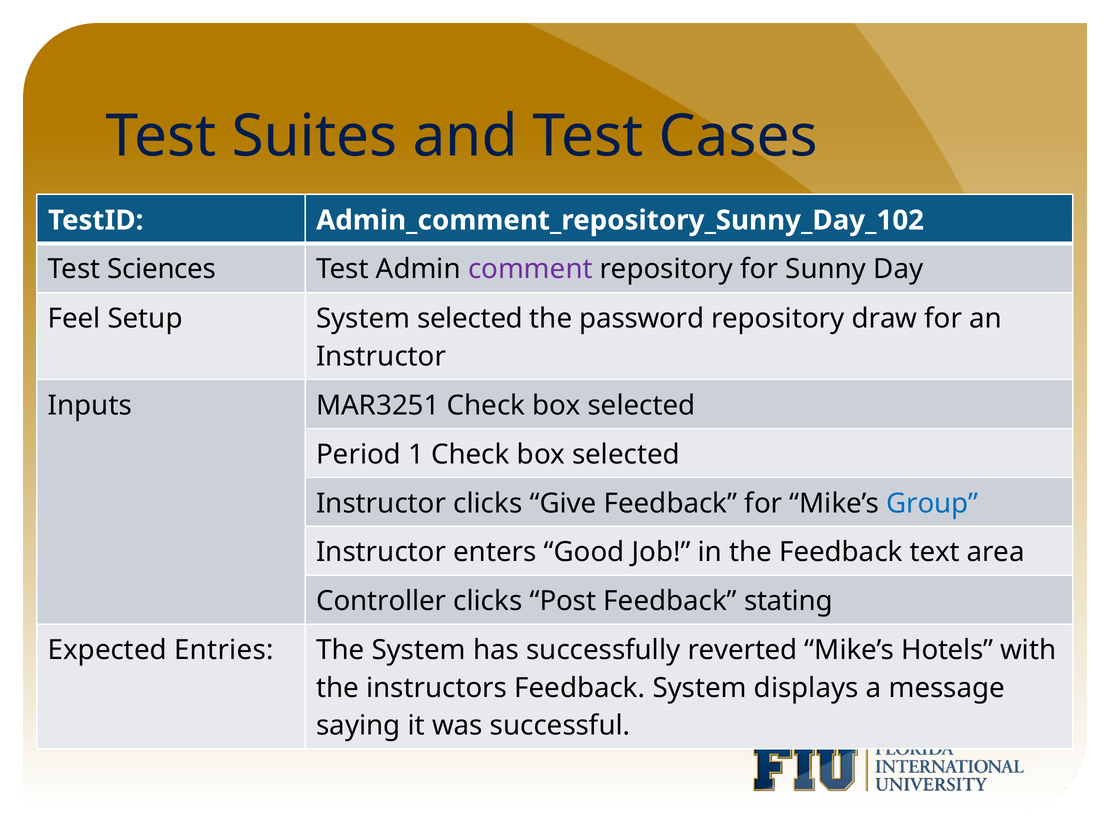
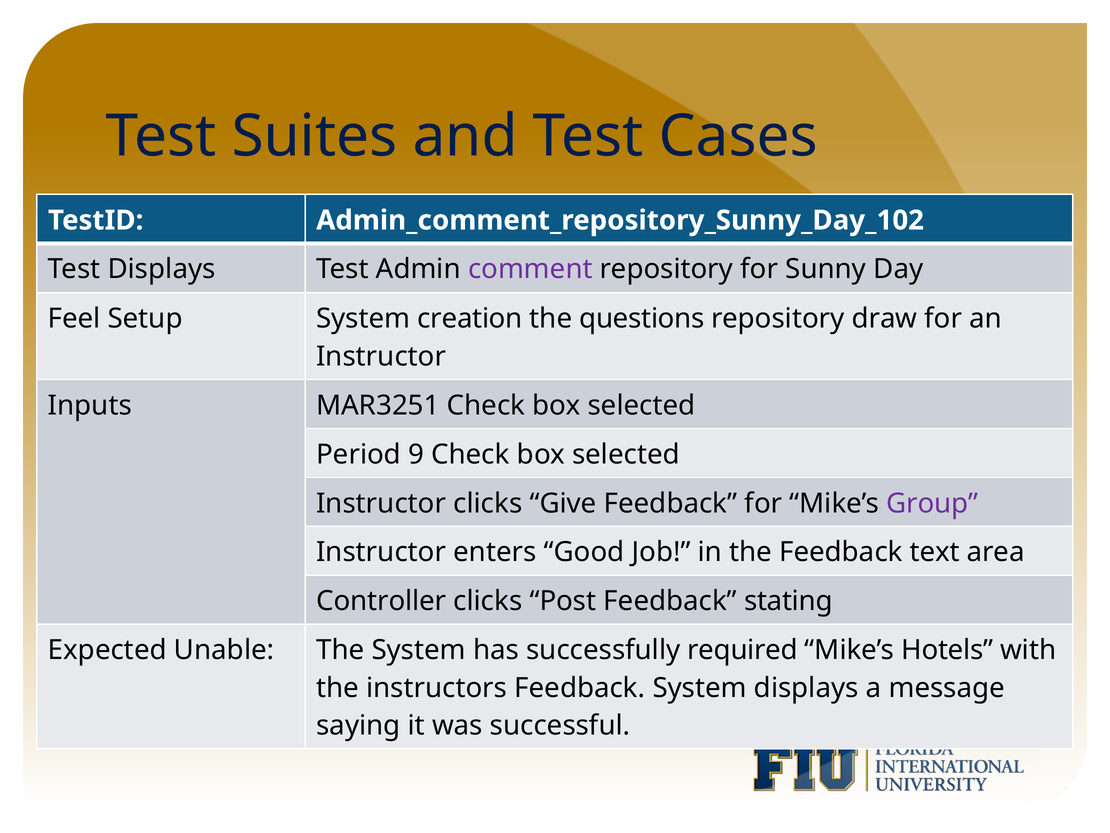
Test Sciences: Sciences -> Displays (162, 269)
System selected: selected -> creation (470, 319)
password: password -> questions (642, 319)
1: 1 -> 9 (416, 454)
Group colour: blue -> purple (932, 503)
Entries: Entries -> Unable (224, 650)
reverted: reverted -> required (743, 650)
